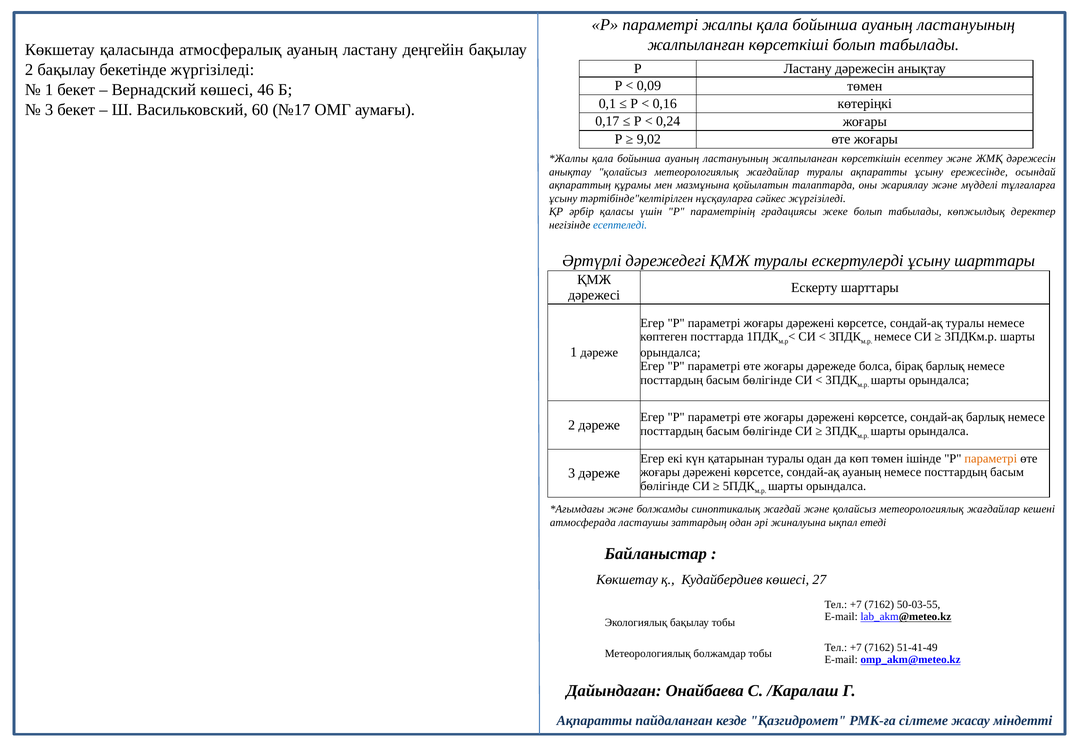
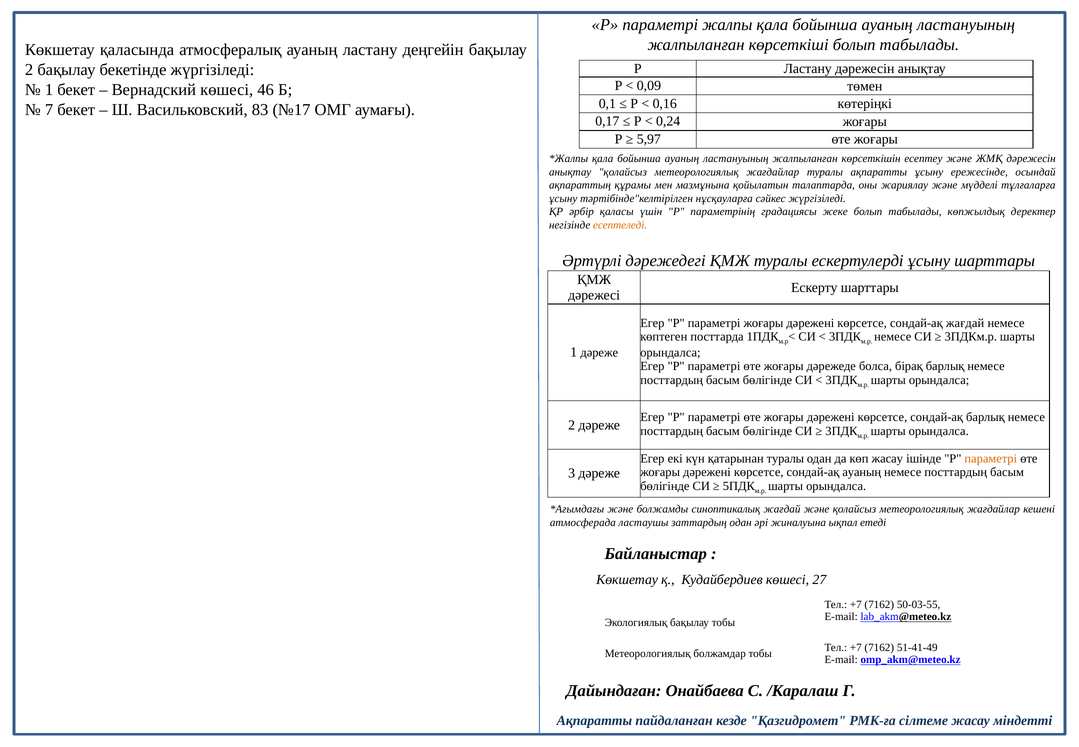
3: 3 -> 7 (49, 110)
60: 60 -> 83 (260, 110)
9,02: 9,02 -> 5,97 (649, 139)
есептеледі colour: blue -> orange (620, 225)
сондай-ақ туралы: туралы -> жағдай (965, 323)
көп төмен: төмен -> жасау (887, 459)
